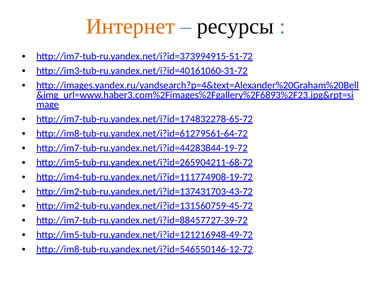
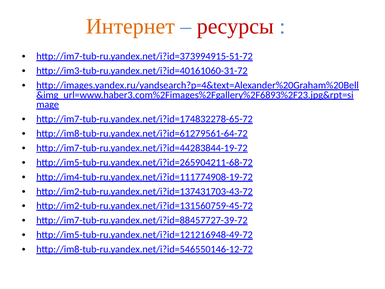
ресурсы colour: black -> red (235, 26)
